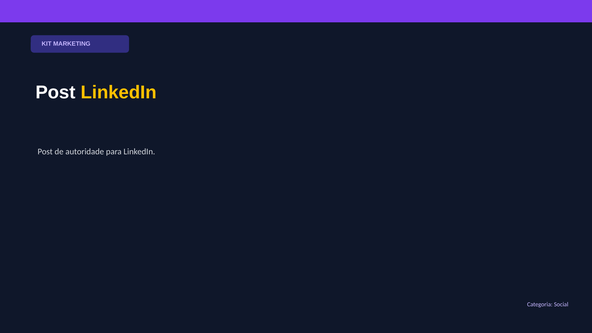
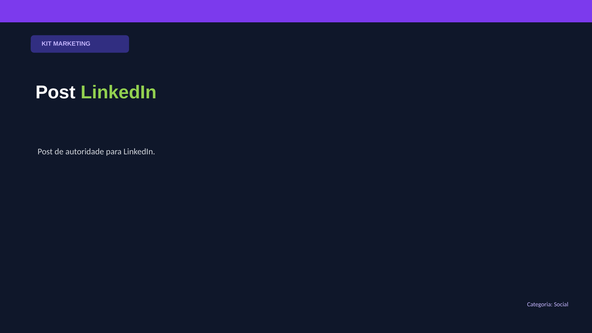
LinkedIn colour: yellow -> light green (119, 92)
